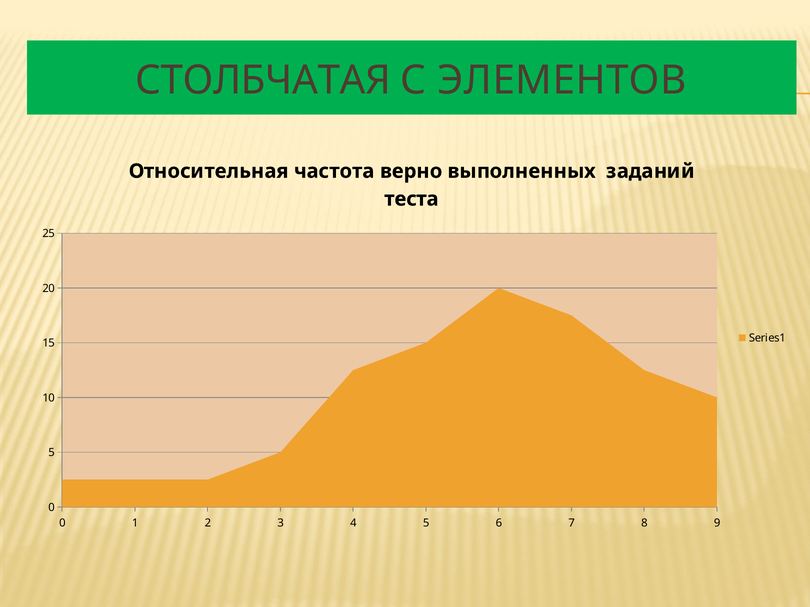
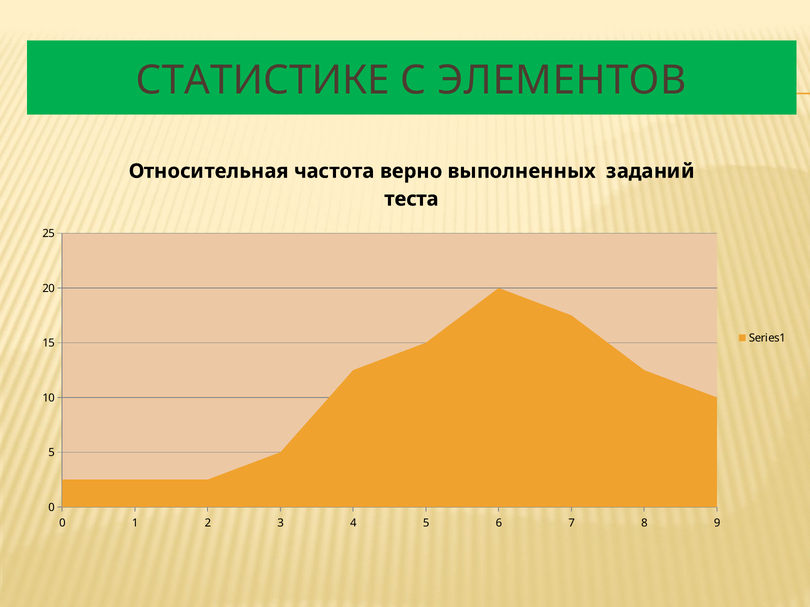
СТОЛБЧАТАЯ: СТОЛБЧАТАЯ -> СТАТИСТИКЕ (263, 80)
